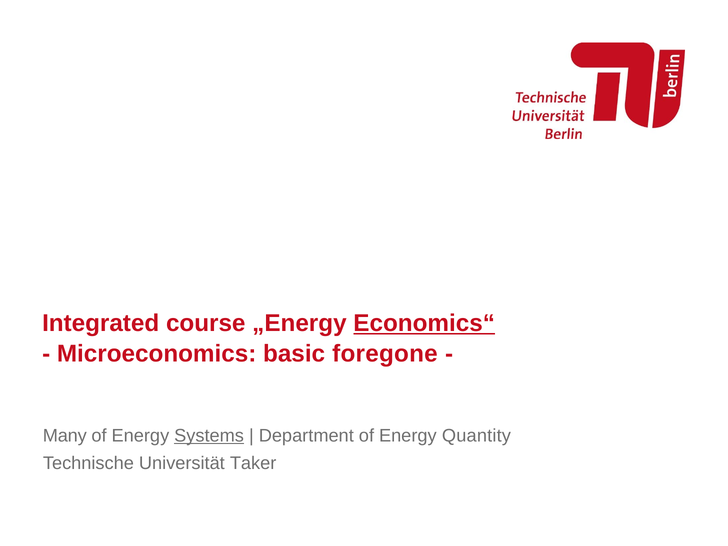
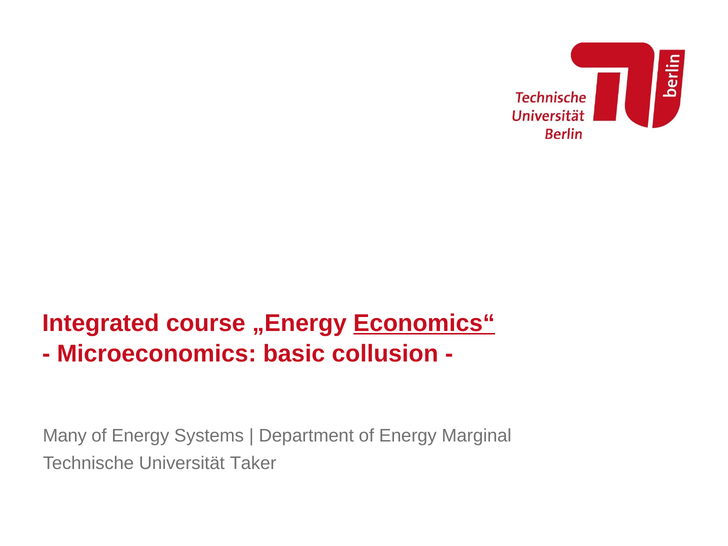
foregone: foregone -> collusion (385, 354)
Systems underline: present -> none (209, 436)
Quantity: Quantity -> Marginal (477, 436)
